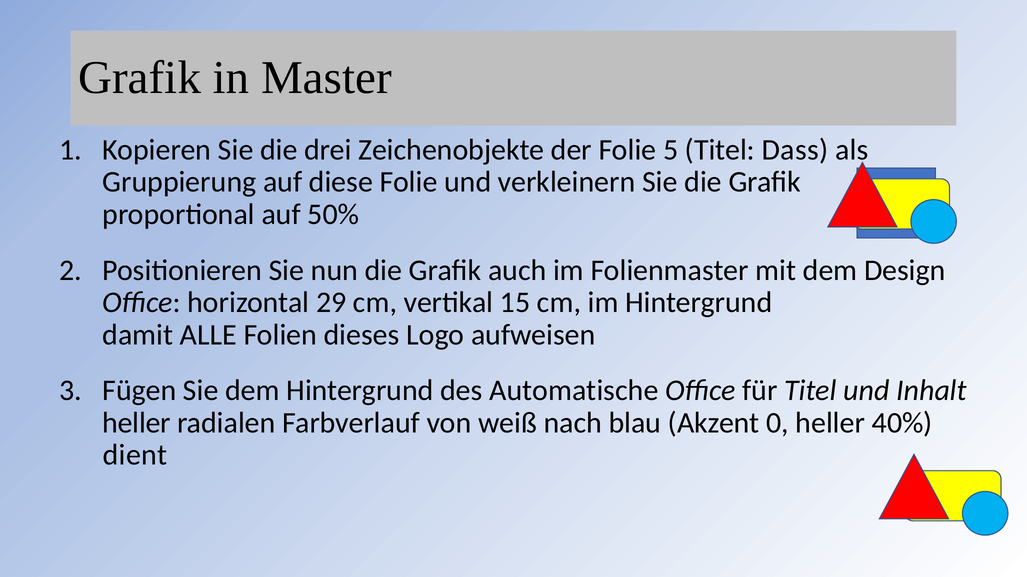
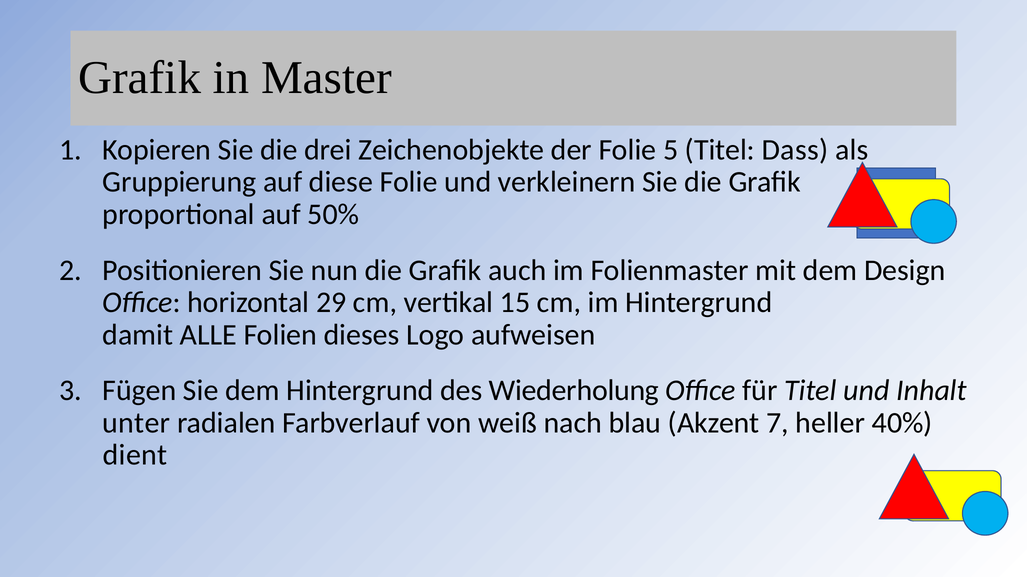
Automatische: Automatische -> Wiederholung (574, 391)
heller: heller -> unter (136, 423)
0: 0 -> 7 (778, 423)
